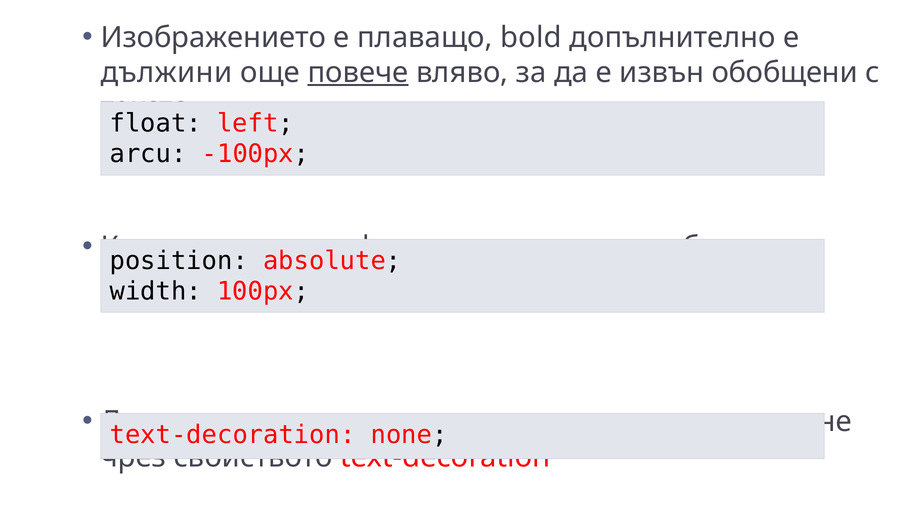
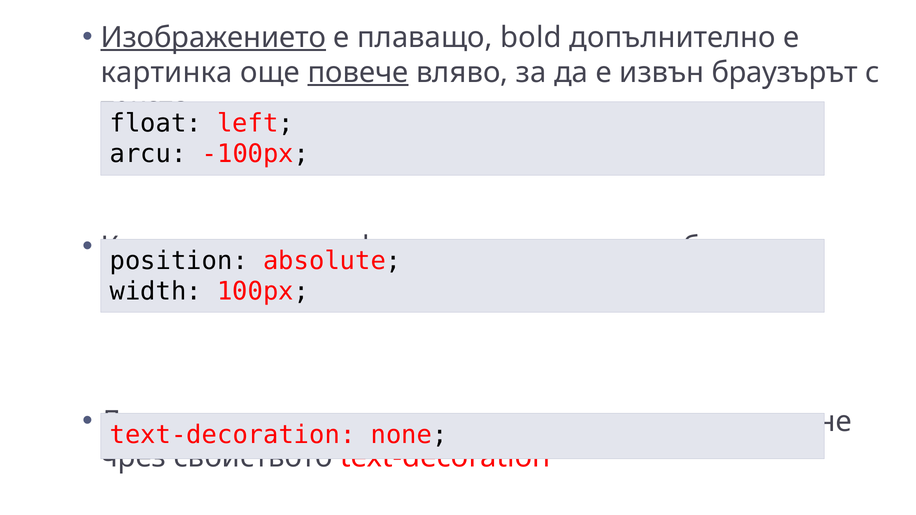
Изображението underline: none -> present (213, 37)
дължини: дължини -> картинка (167, 73)
обобщени: обобщени -> браузърът (785, 73)
